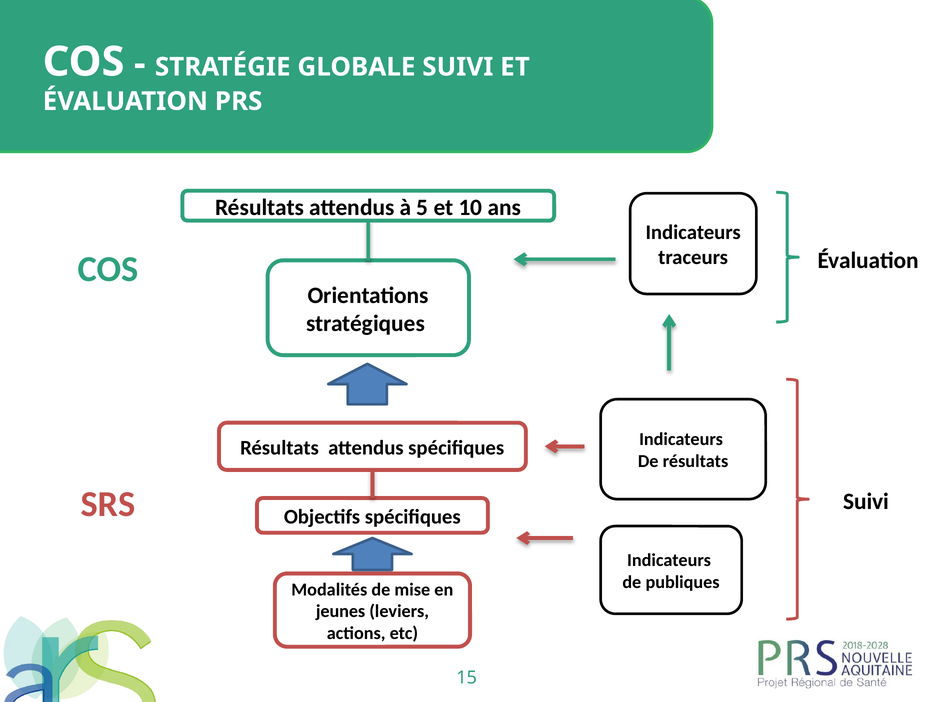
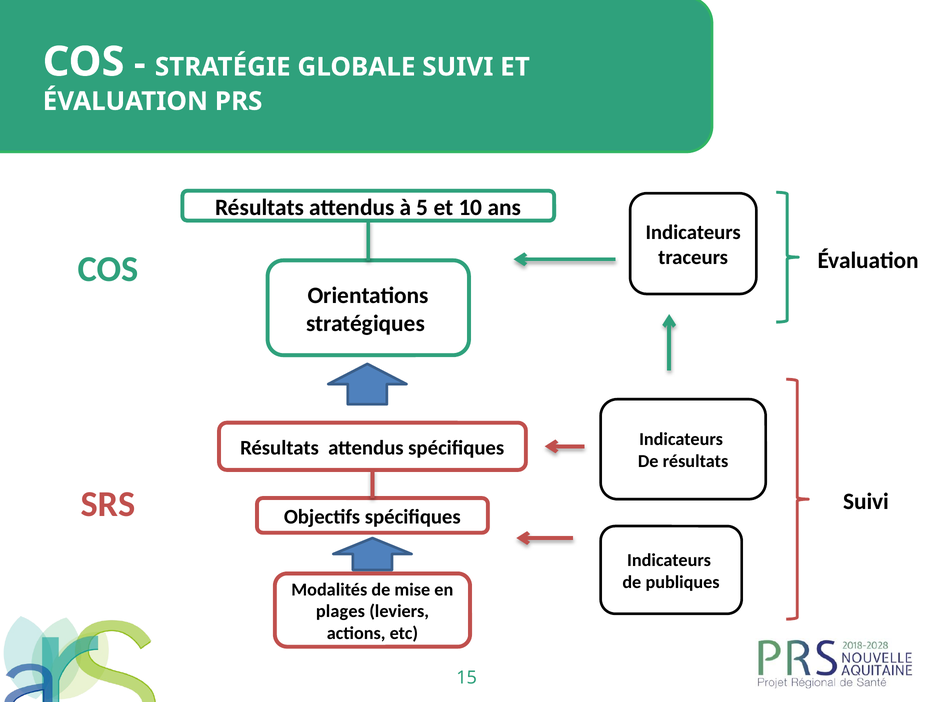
jeunes: jeunes -> plages (340, 611)
